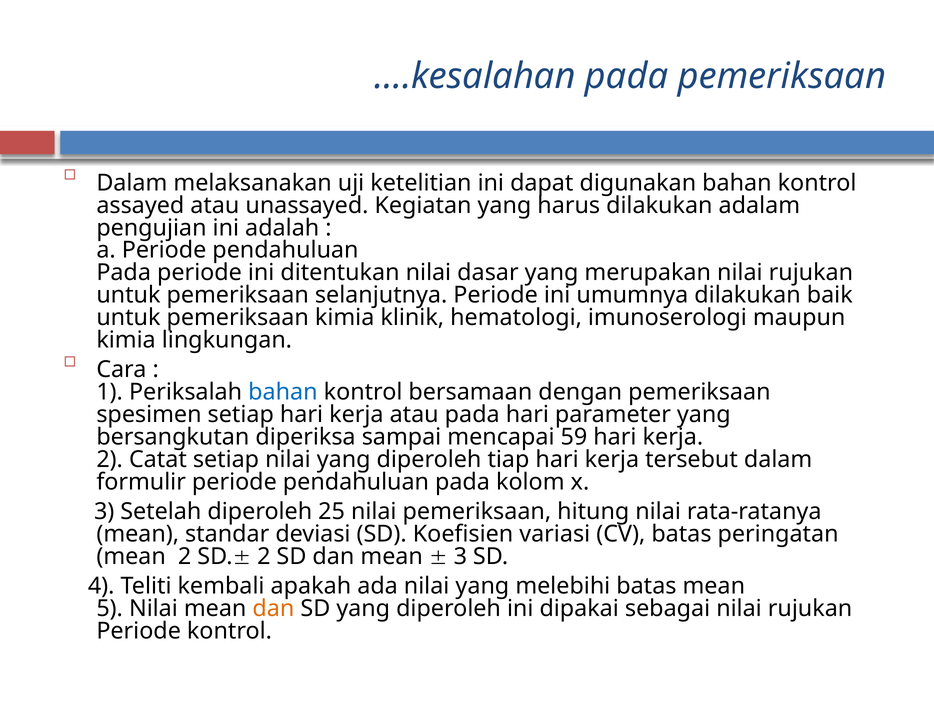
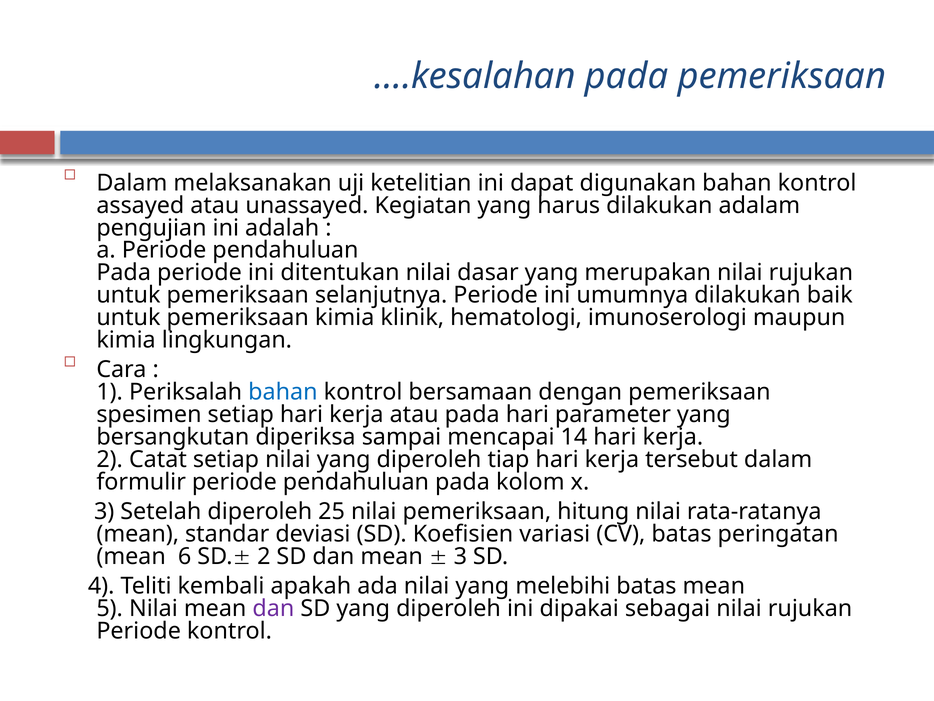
59: 59 -> 14 (574, 437)
mean 2: 2 -> 6 (185, 556)
dan colour: orange -> purple (273, 608)
